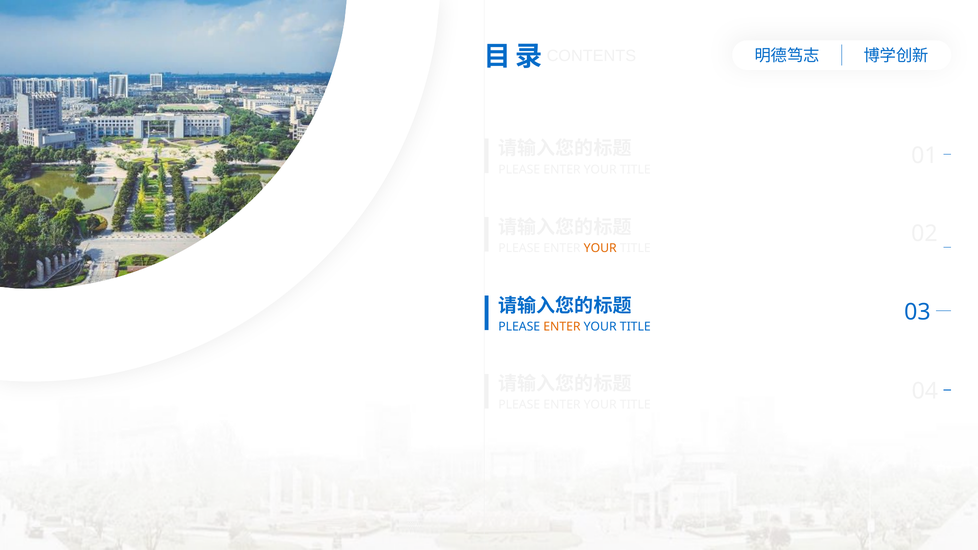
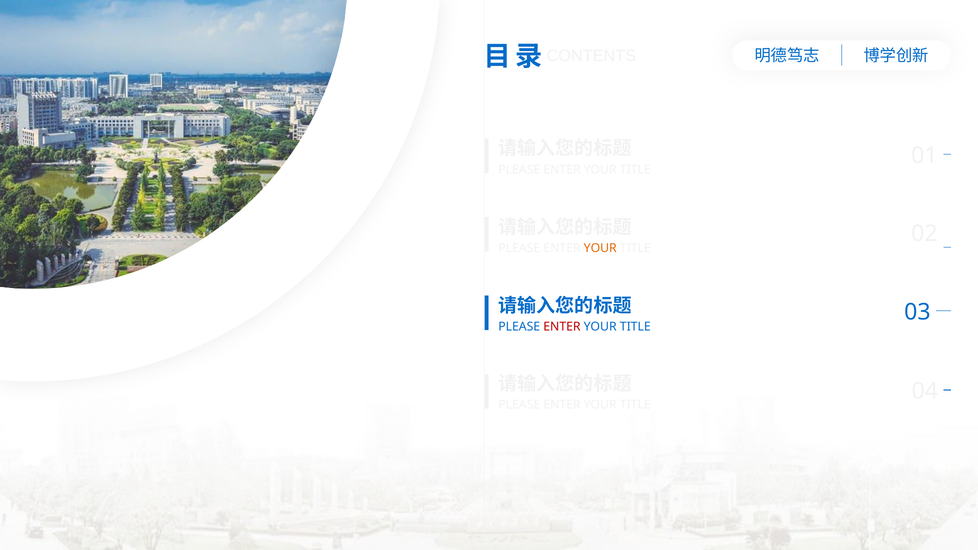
ENTER colour: orange -> red (562, 327)
